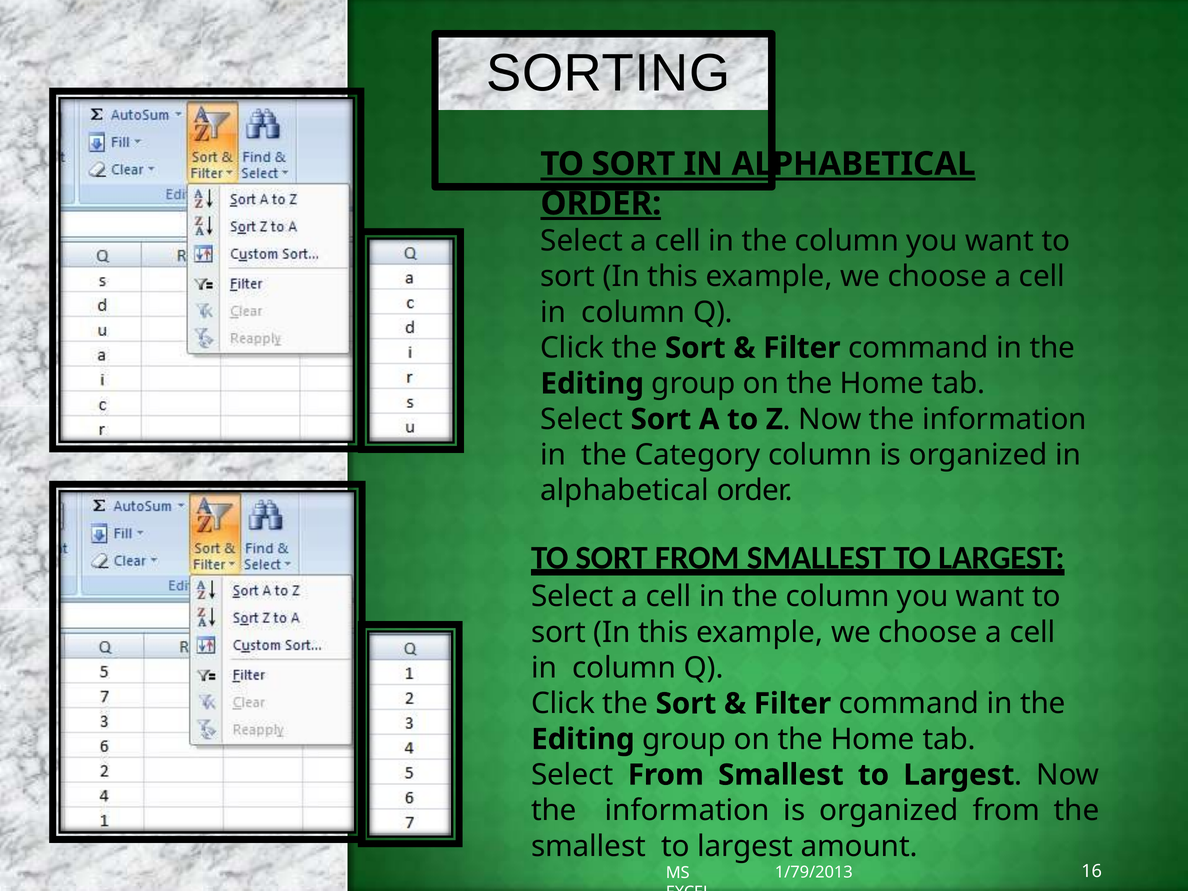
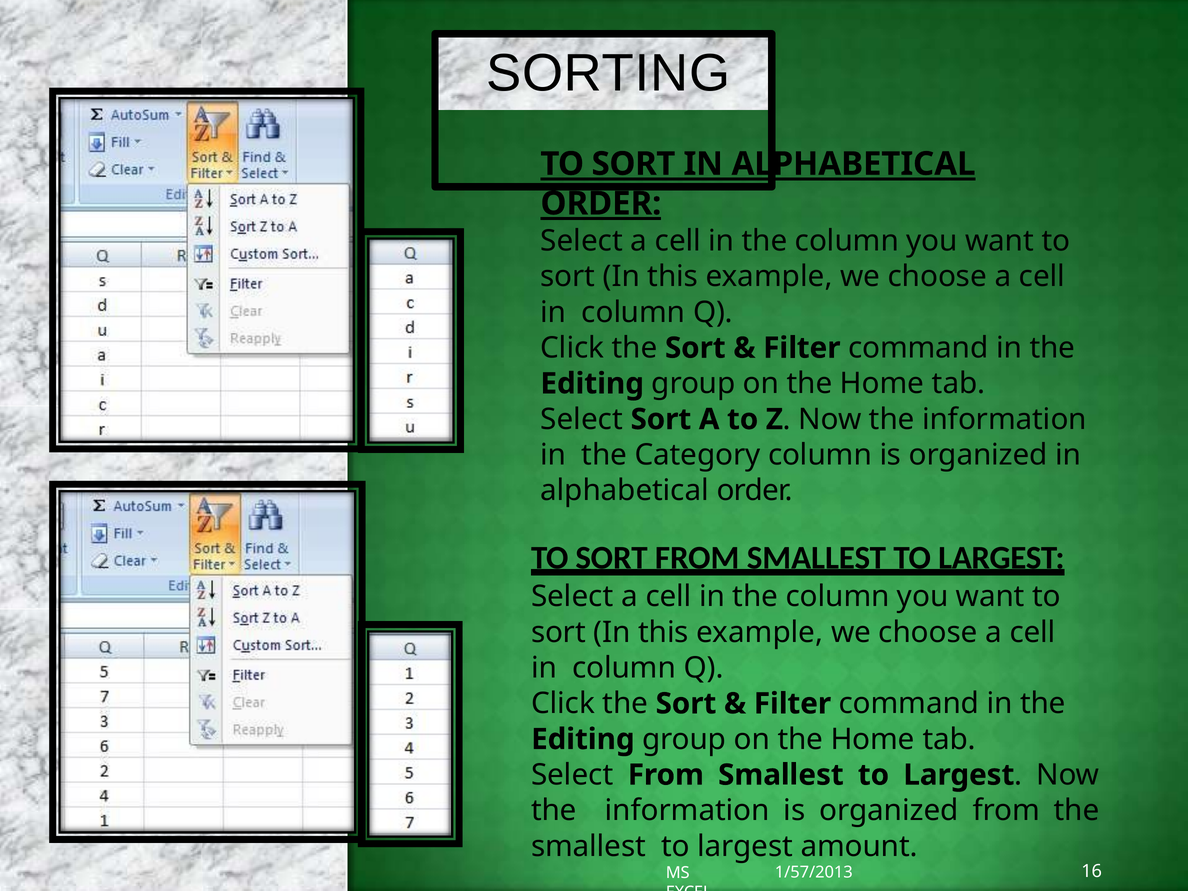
1/79/2013: 1/79/2013 -> 1/57/2013 (814, 872)
